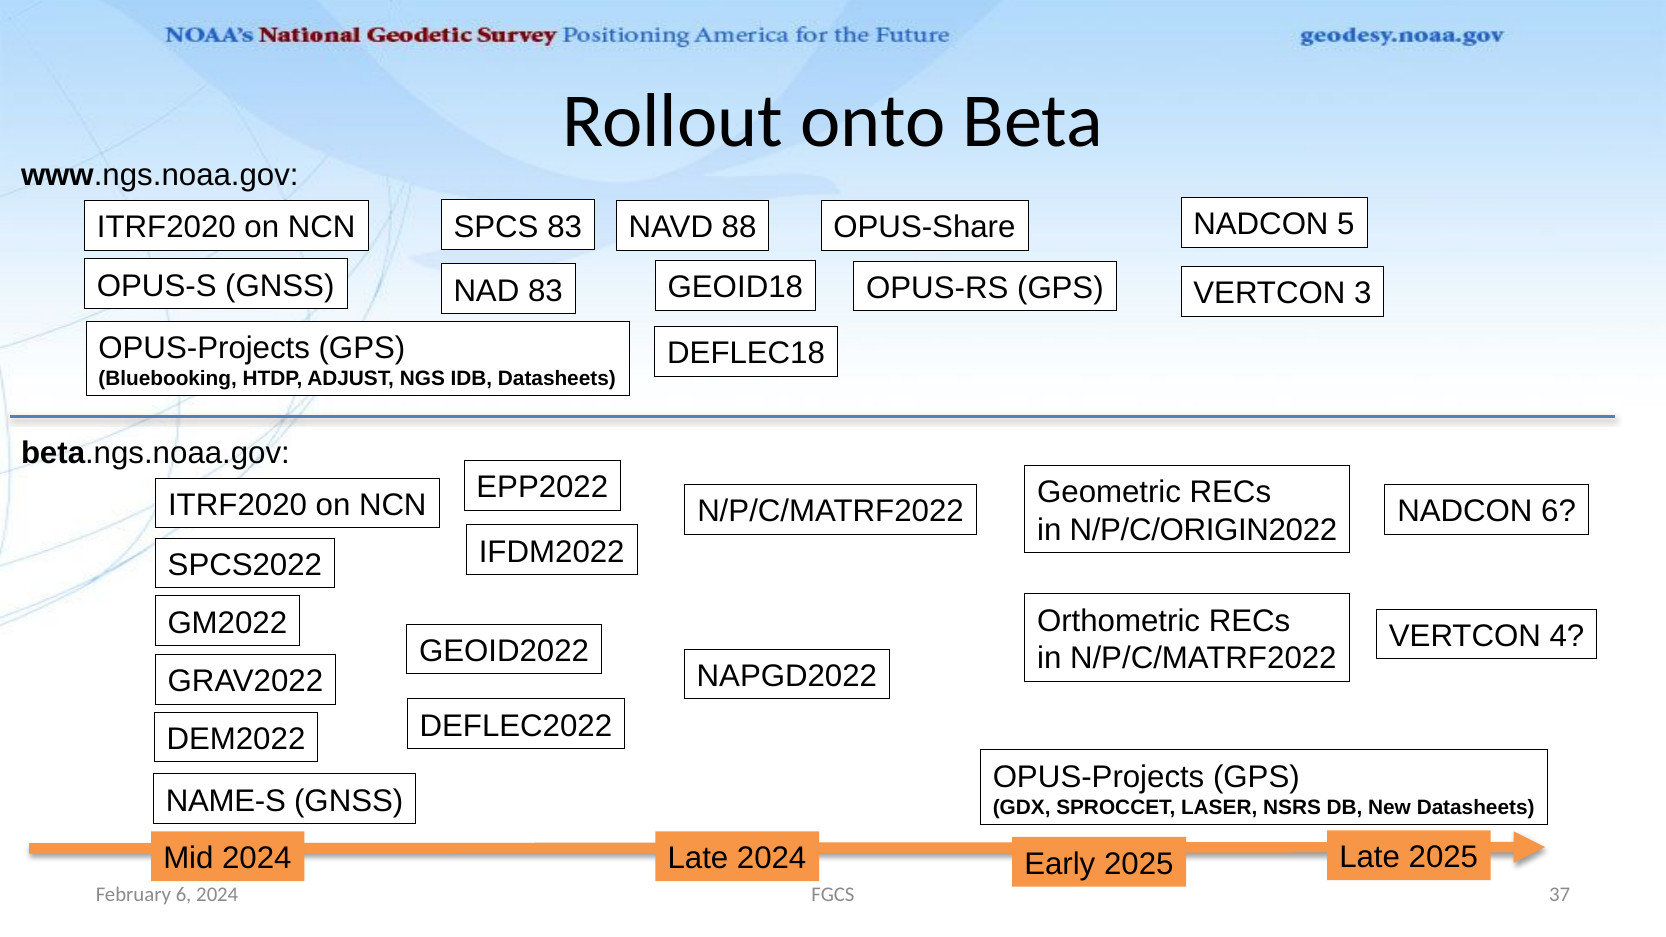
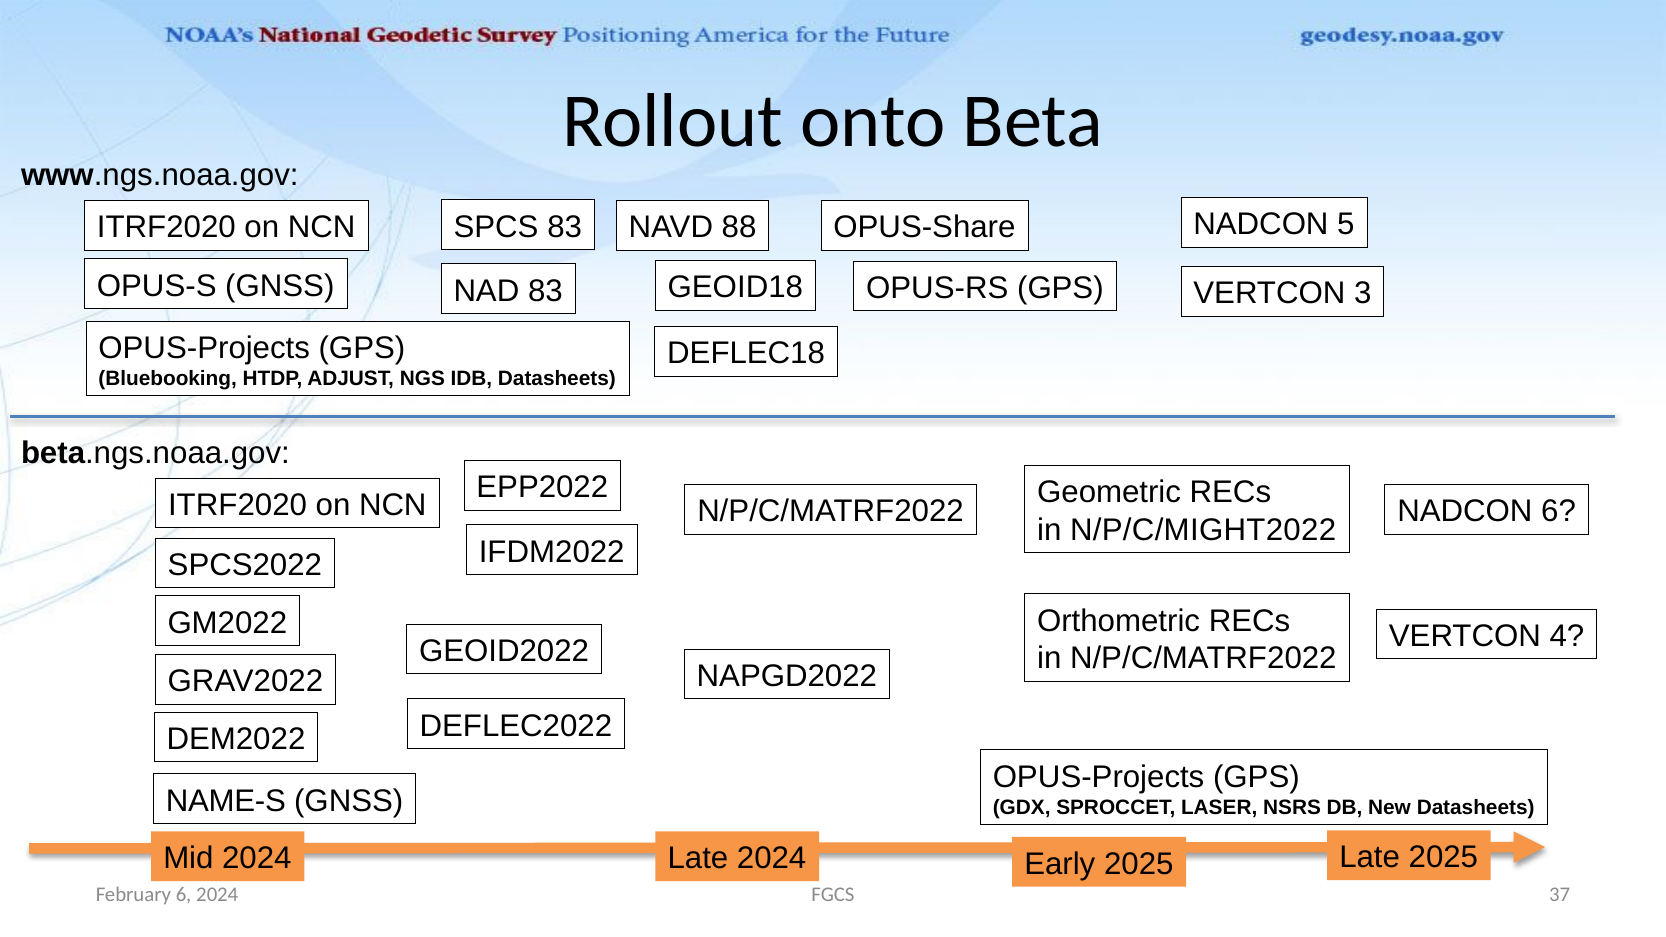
N/P/C/ORIGIN2022: N/P/C/ORIGIN2022 -> N/P/C/MIGHT2022 (1203, 530)
